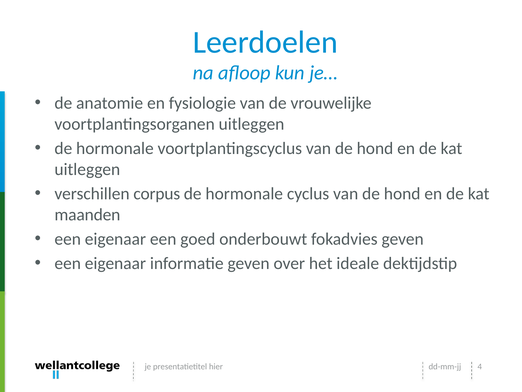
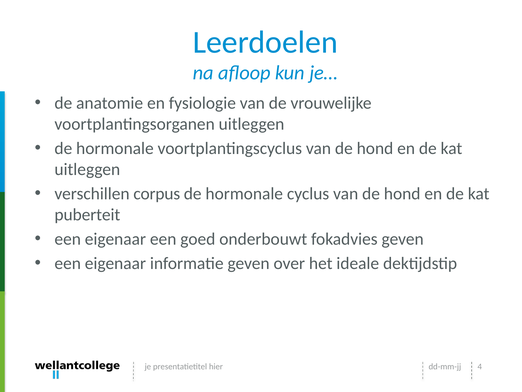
maanden: maanden -> puberteit (87, 214)
